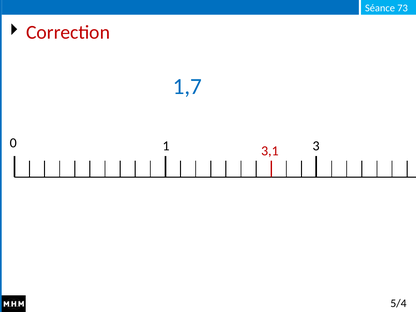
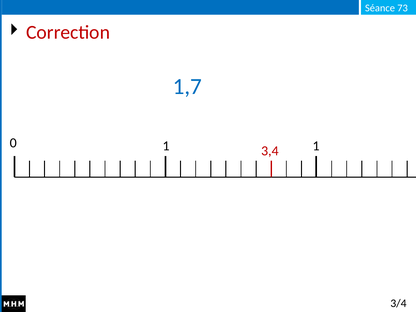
0 3: 3 -> 1 (316, 146)
3,1: 3,1 -> 3,4 (270, 151)
5/4: 5/4 -> 3/4 (398, 304)
